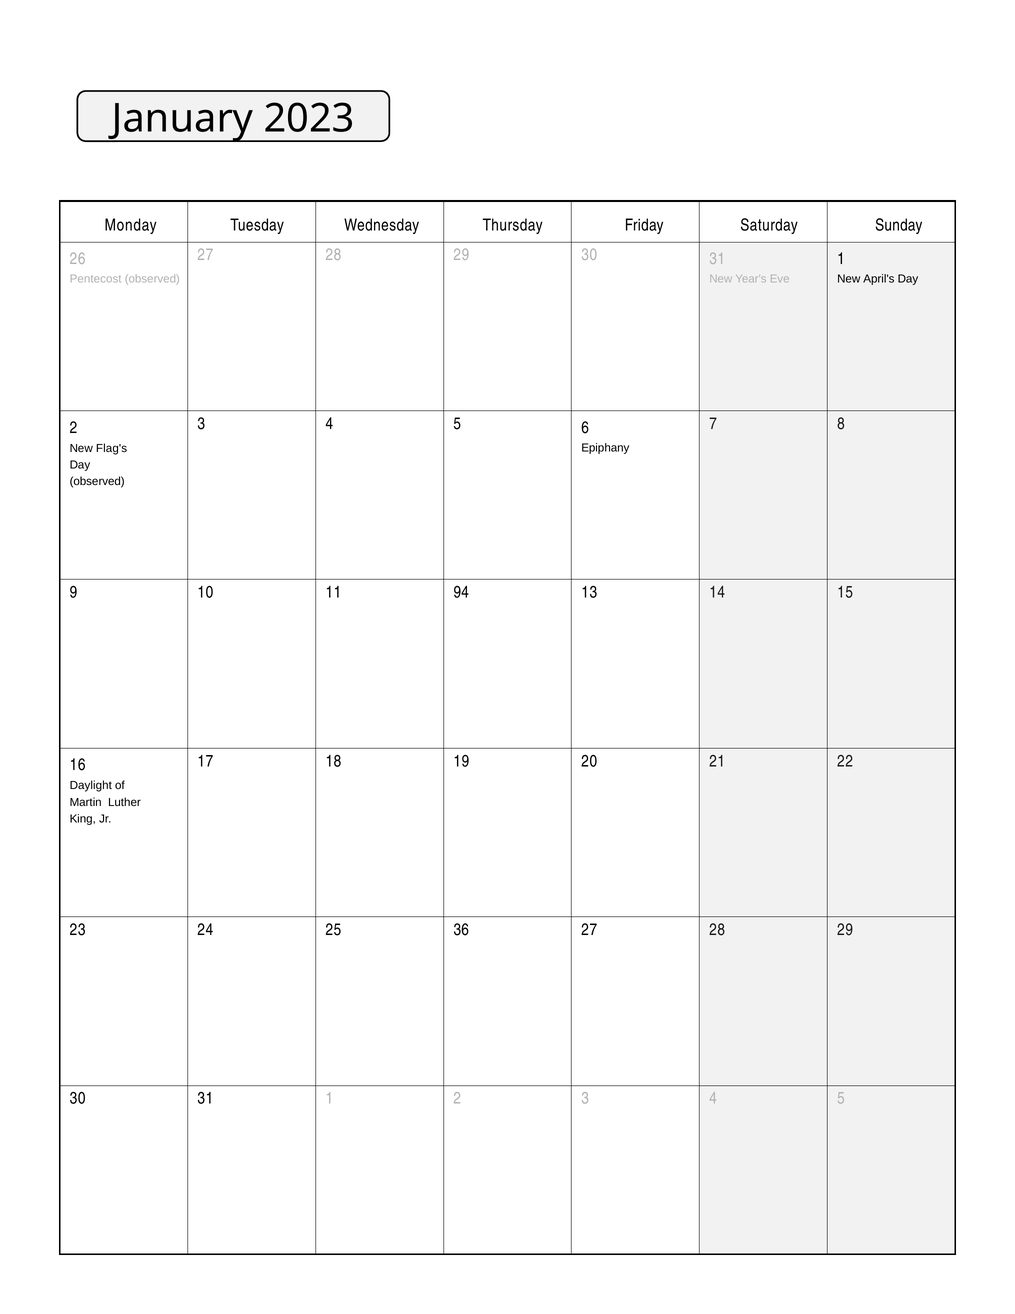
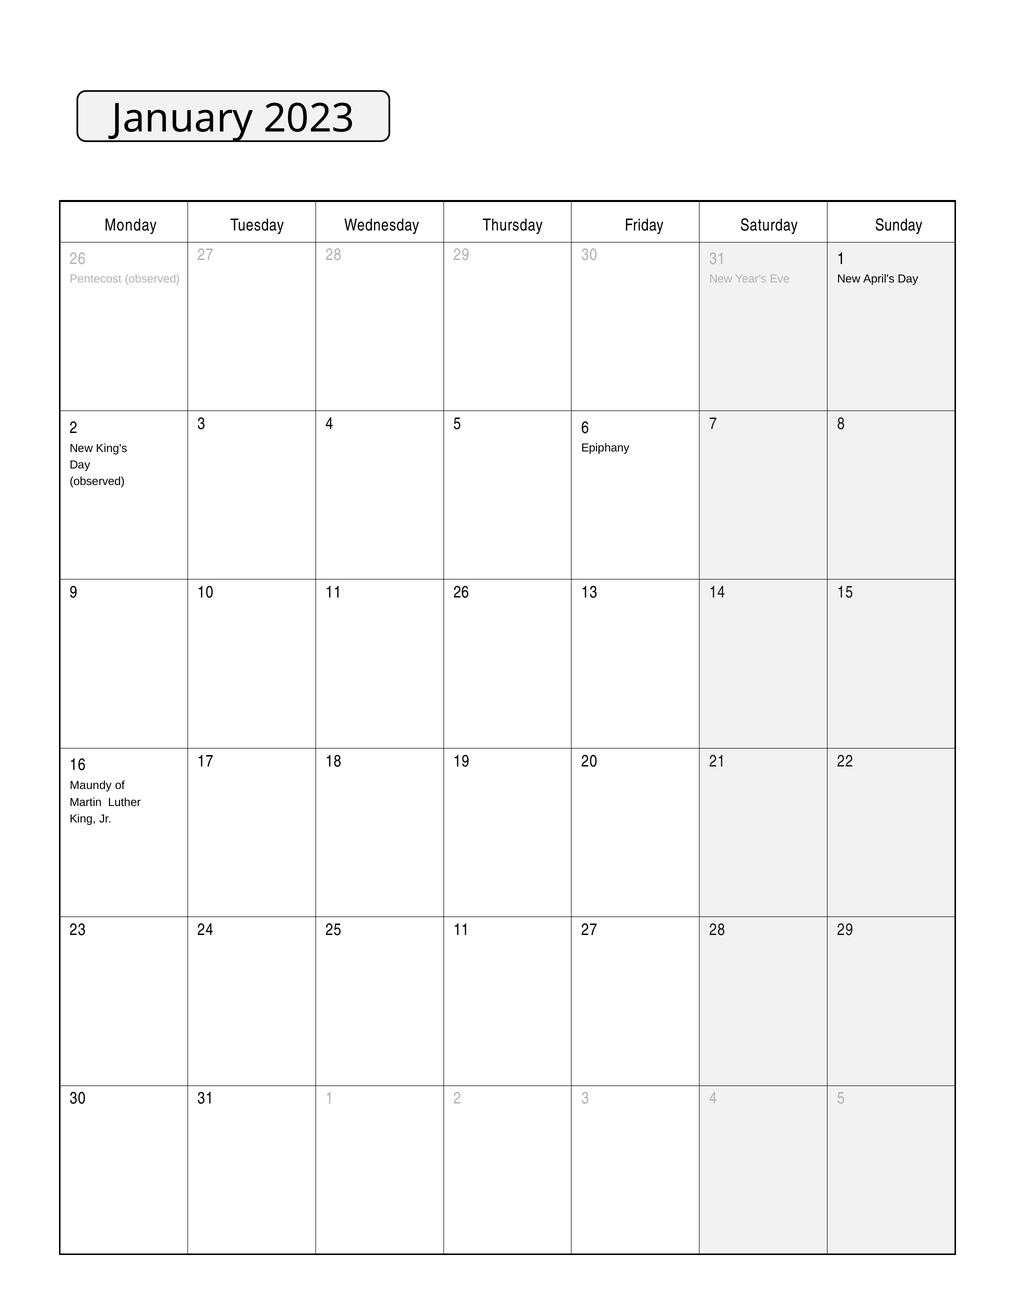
Flag's: Flag's -> King's (112, 448)
11 94: 94 -> 26 (461, 592)
Daylight: Daylight -> Maundy (91, 785)
25 36: 36 -> 11 (461, 929)
